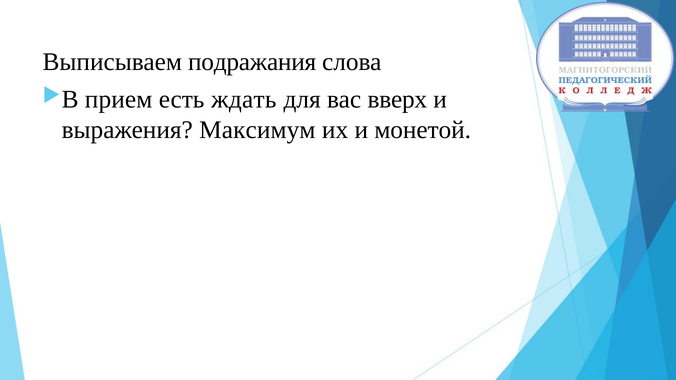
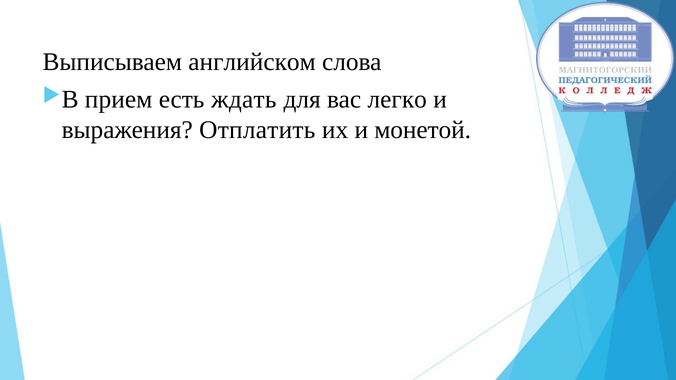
подражания: подражания -> английском (252, 62)
вверх: вверх -> легко (397, 99)
Максимум: Максимум -> Отплатить (257, 130)
